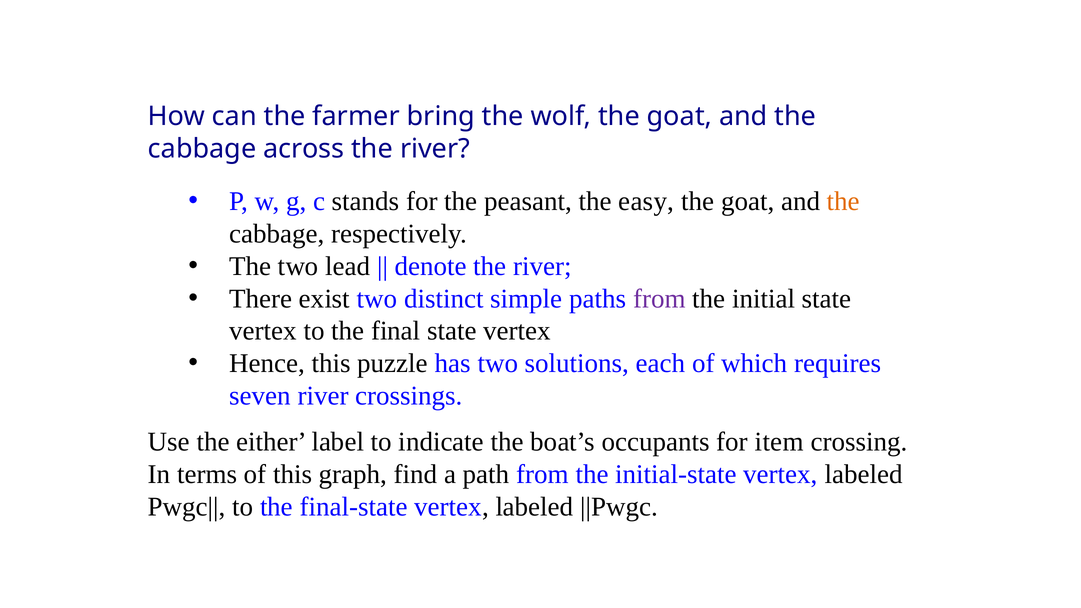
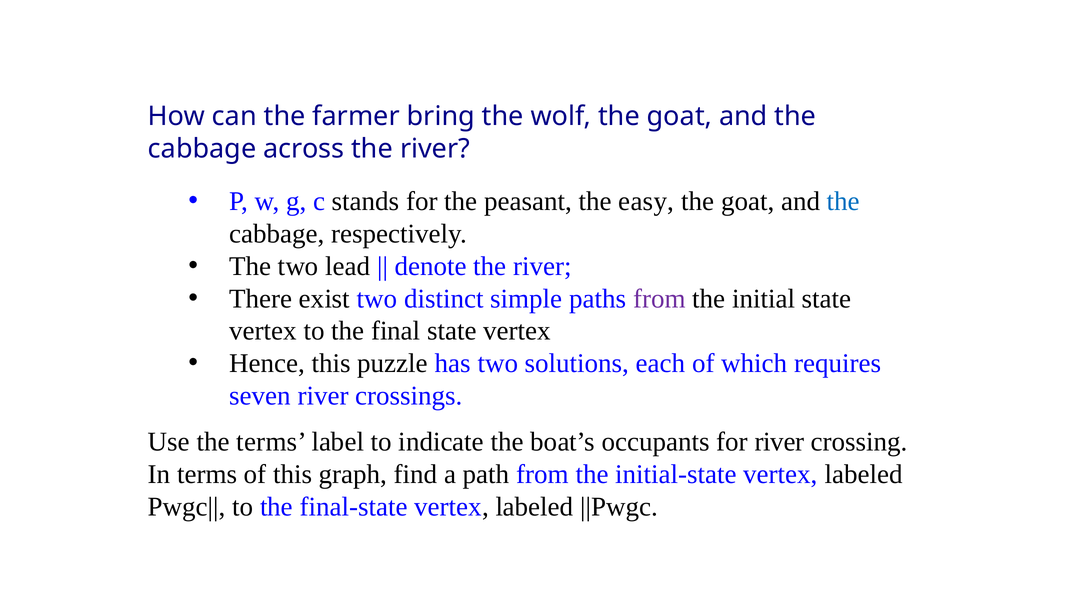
the colour: orange -> blue (843, 201)
the either: either -> terms (271, 442)
for item: item -> river (779, 442)
